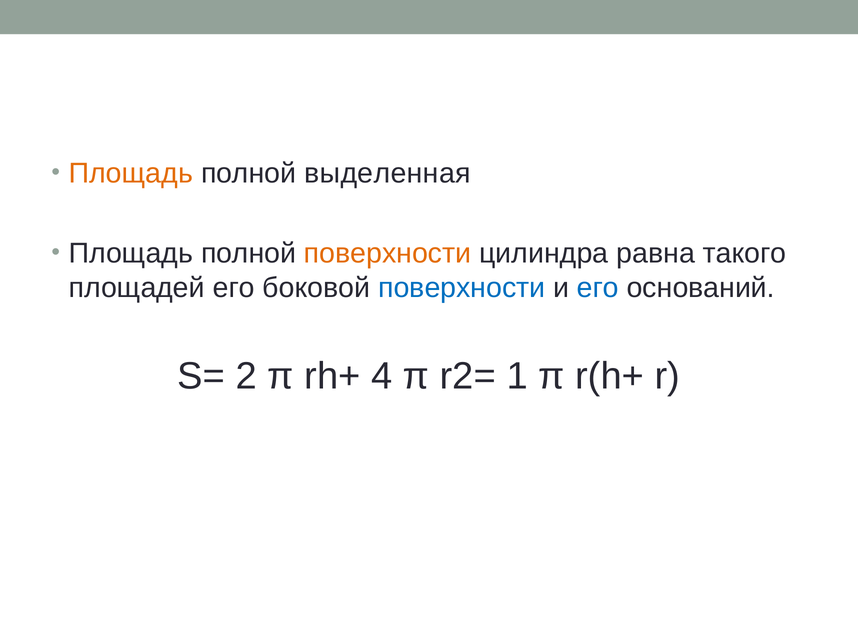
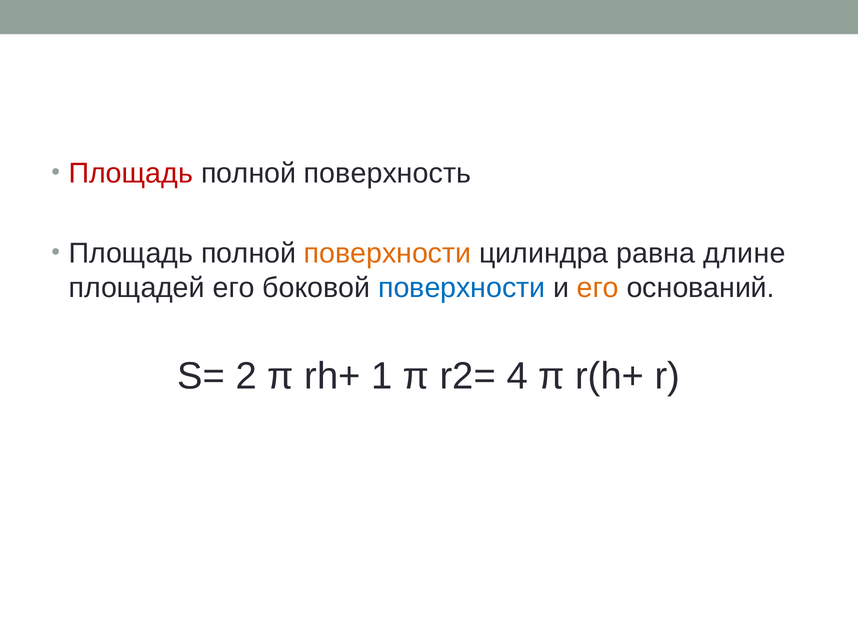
Площадь colour: orange -> red (131, 174)
выделенная: выделенная -> поверхность (388, 174)
такого: такого -> длине (744, 254)
его colour: blue -> orange (598, 288)
4: 4 -> 1 (382, 376)
1: 1 -> 4 (517, 376)
